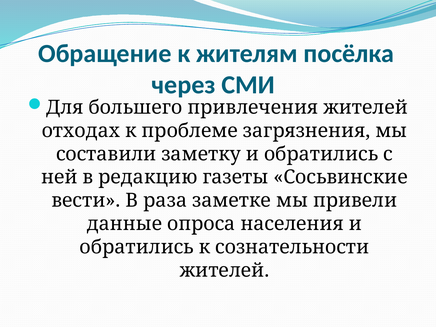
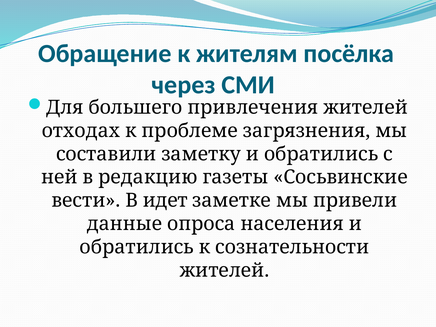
раза: раза -> идет (165, 201)
